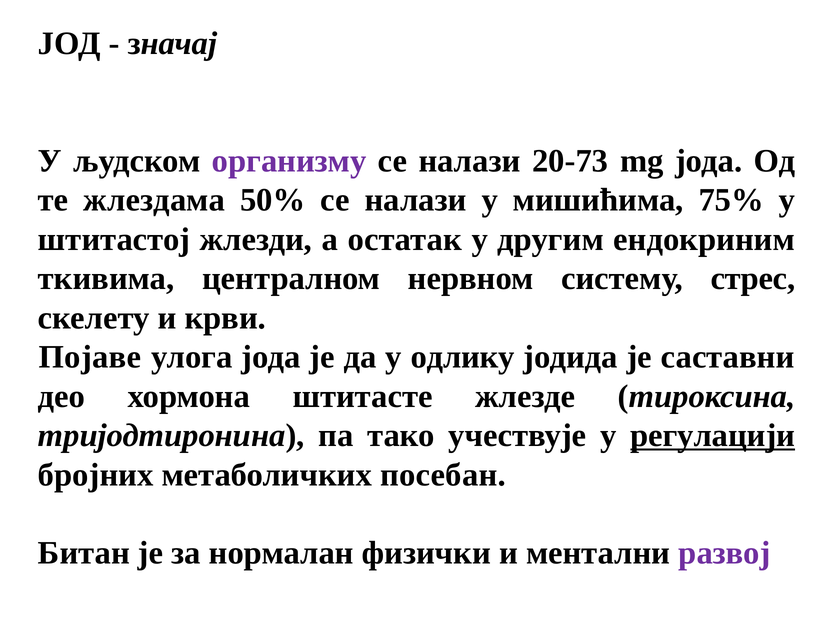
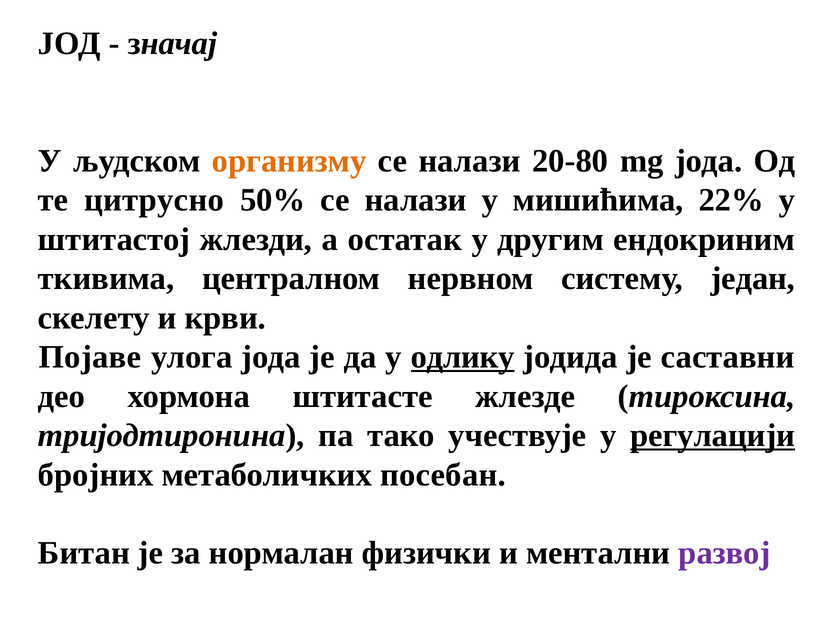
организму colour: purple -> orange (289, 161)
20-73: 20-73 -> 20-80 (570, 161)
жлездама: жлездама -> цитрусно (154, 200)
75%: 75% -> 22% (731, 200)
стрес: стрес -> један (753, 279)
одлику underline: none -> present (463, 357)
